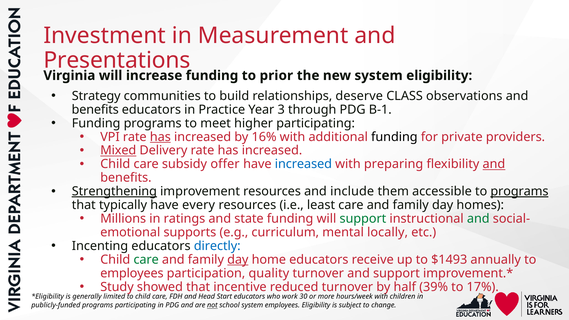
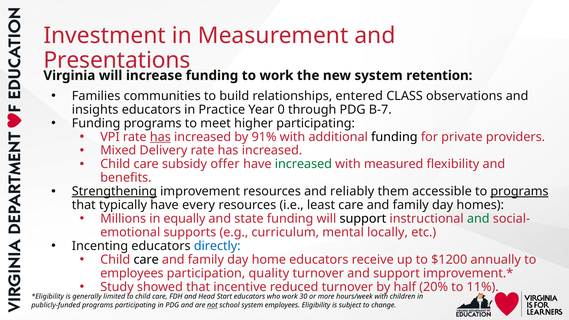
to prior: prior -> work (276, 76)
system eligibility: eligibility -> retention (439, 76)
Strategy: Strategy -> Families (96, 96)
deserve: deserve -> entered (359, 96)
benefits: benefits -> insights (95, 110)
3: 3 -> 0 (281, 110)
B-1: B-1 -> B-7 (380, 110)
16%: 16% -> 91% (264, 137)
Mixed underline: present -> none (118, 151)
increased colour: blue -> green (303, 164)
preparing: preparing -> measured (394, 164)
and underline: present -> none (494, 164)
include: include -> reliably (352, 191)
ratings: ratings -> equally (184, 219)
support colour: green -> black (363, 219)
care colour: green -> black (146, 260)
day underline: present -> none (238, 260)
$1493: $1493 -> $1200 (449, 260)
39%: 39% -> 20% (434, 287)
17%: 17% -> 11% (483, 287)
